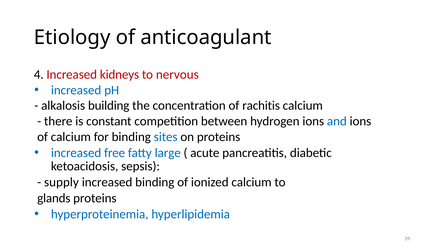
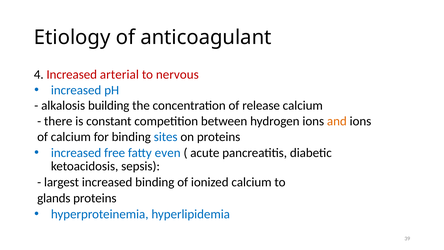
kidneys: kidneys -> arterial (119, 74)
rachitis: rachitis -> release (261, 106)
and colour: blue -> orange (337, 121)
large: large -> even (168, 153)
supply: supply -> largest (62, 182)
